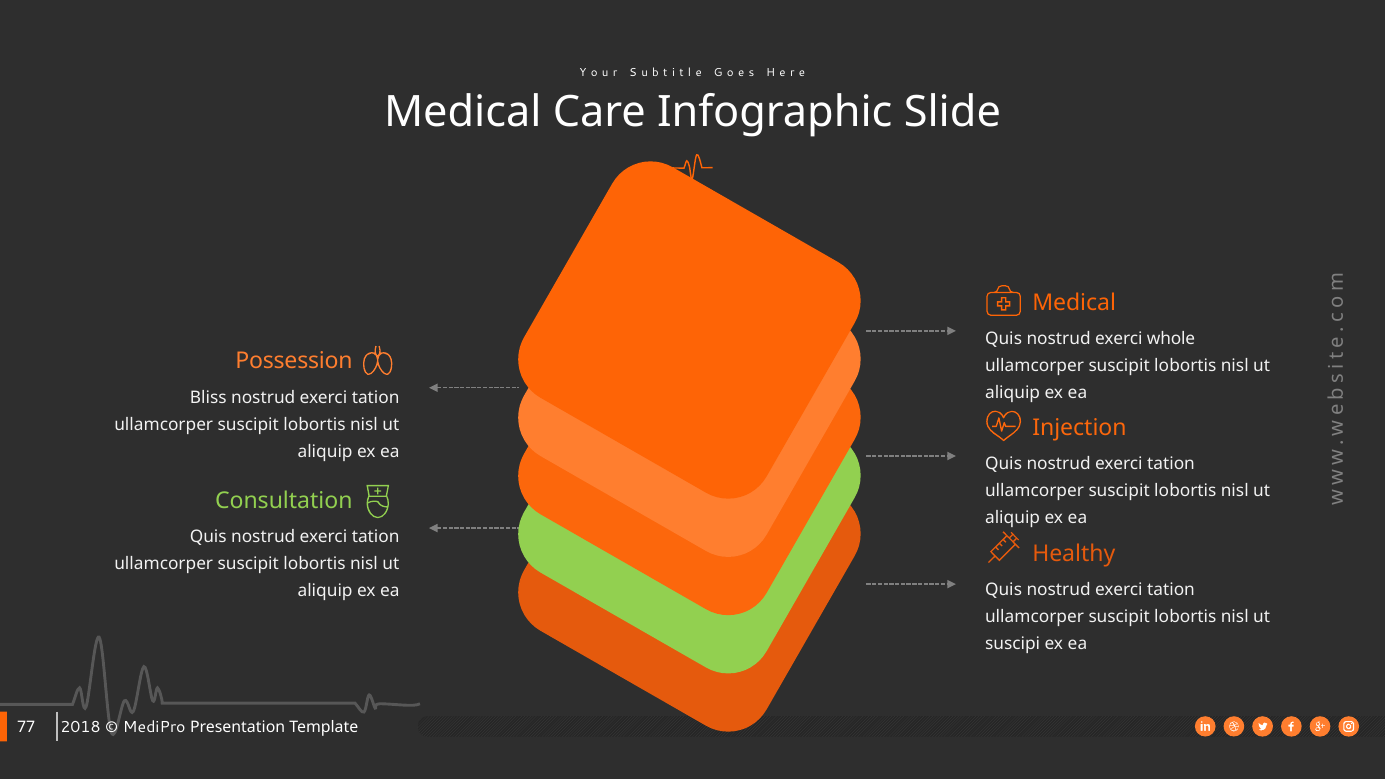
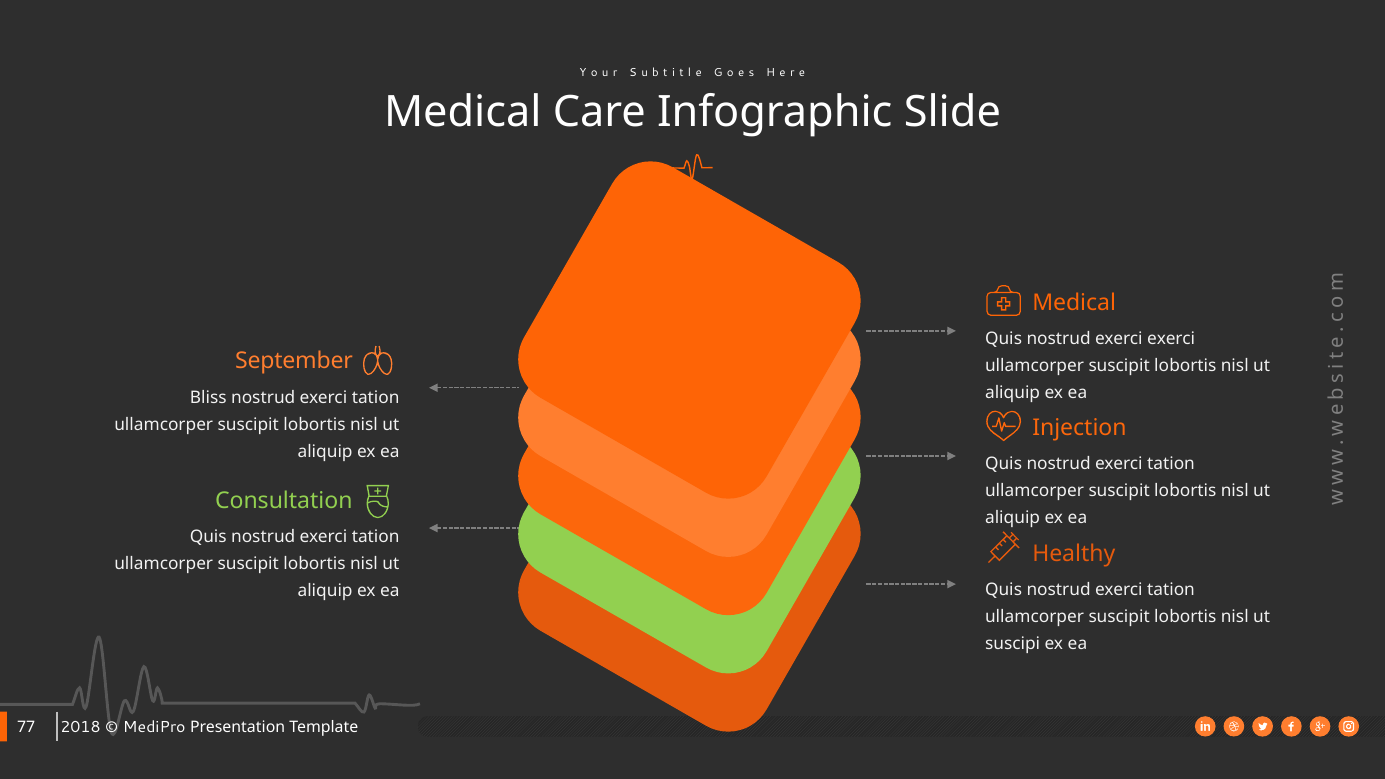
exerci whole: whole -> exerci (1171, 339)
Possession: Possession -> September (294, 361)
